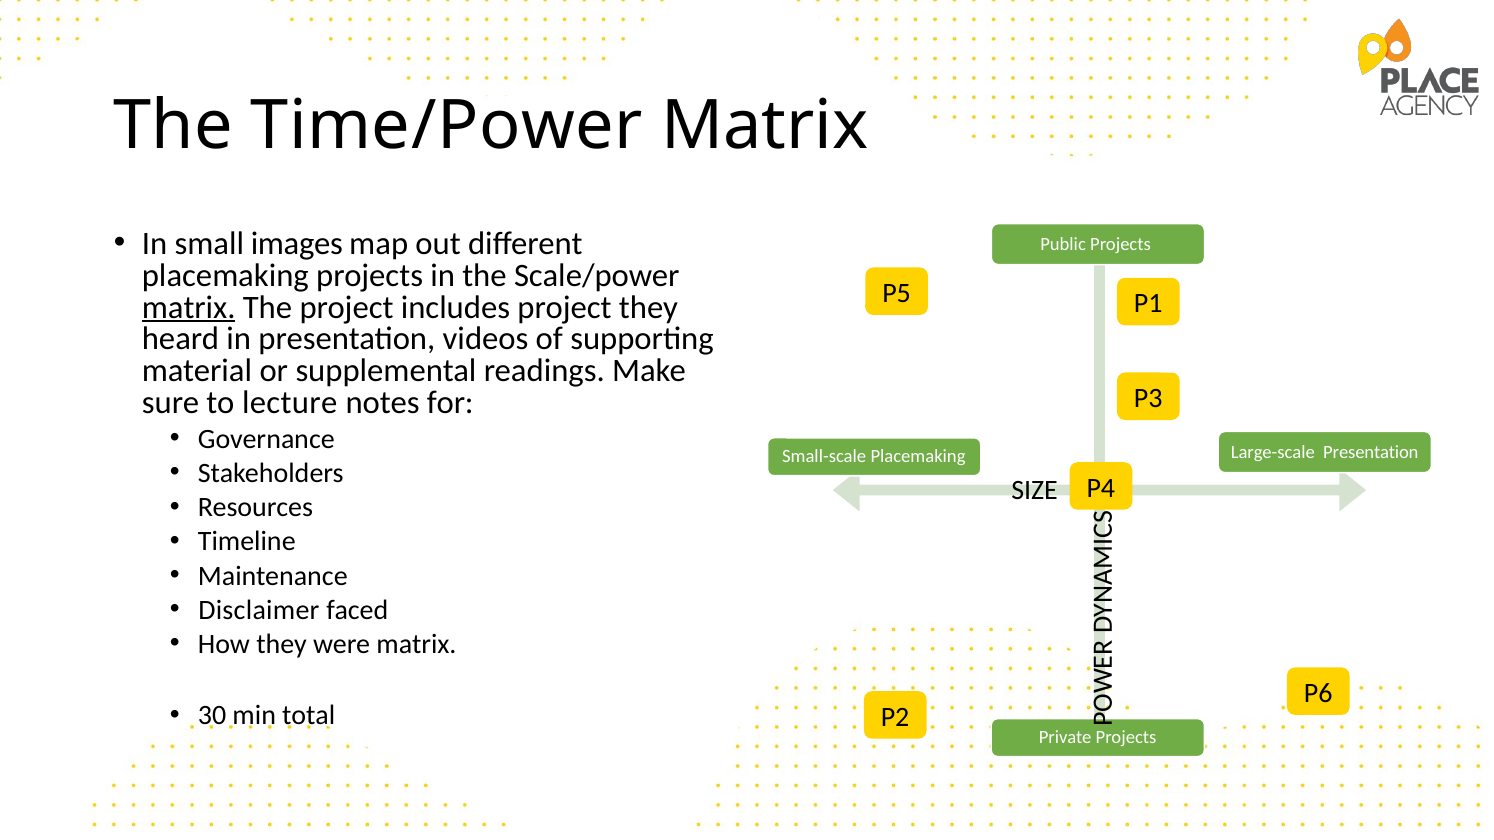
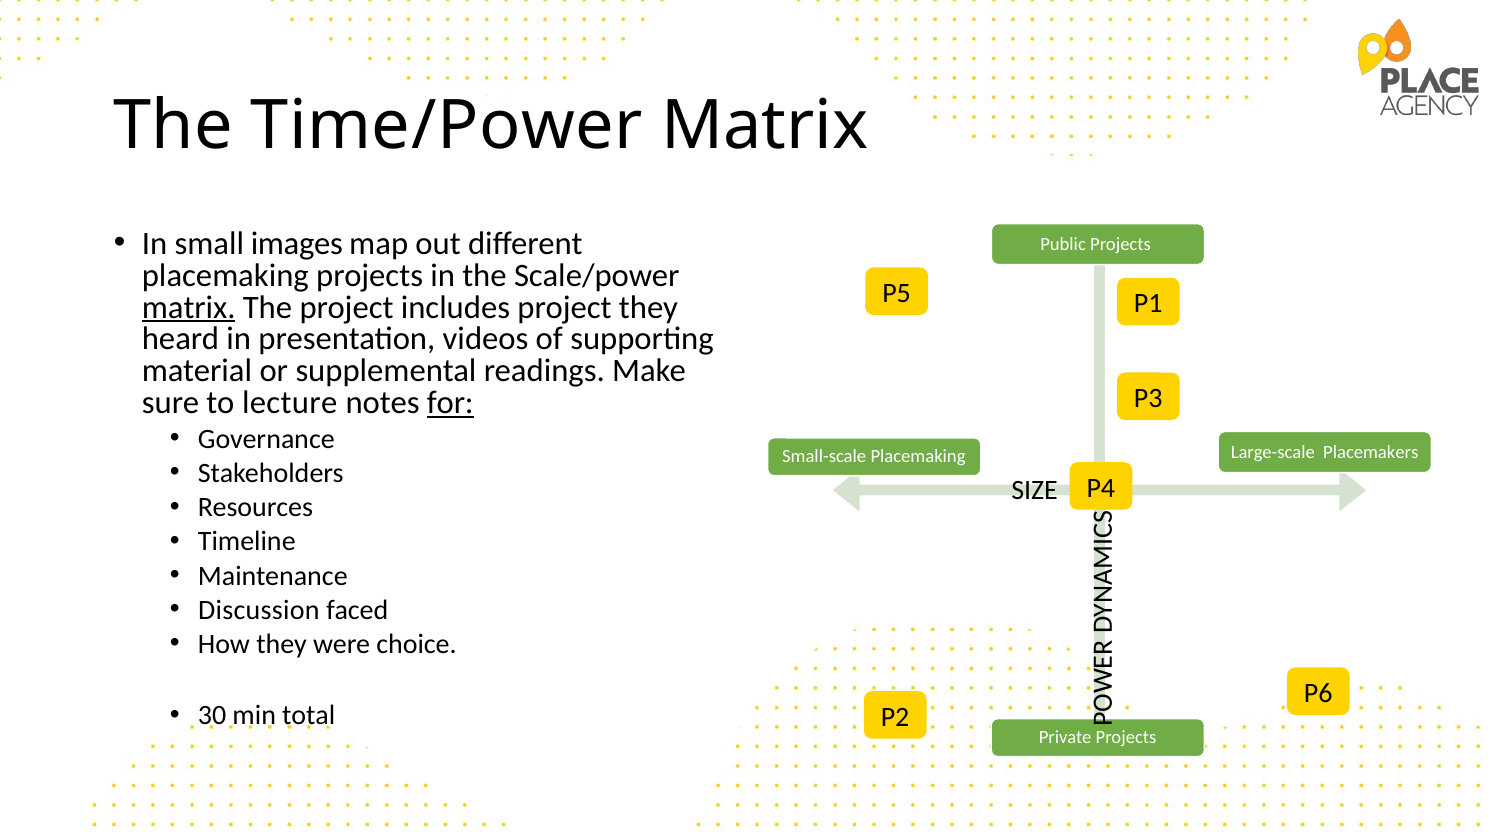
for underline: none -> present (450, 403)
Presentation: Presentation -> Placemakers (1371, 452)
Disclaimer: Disclaimer -> Discussion (259, 610)
were matrix: matrix -> choice (417, 645)
